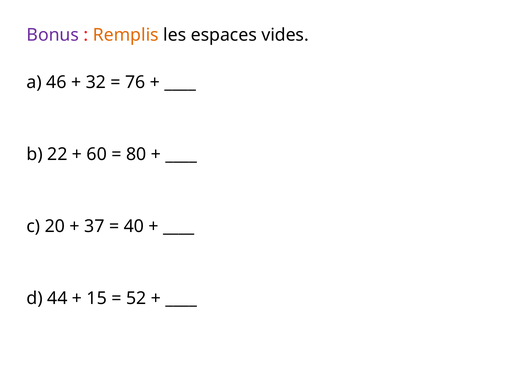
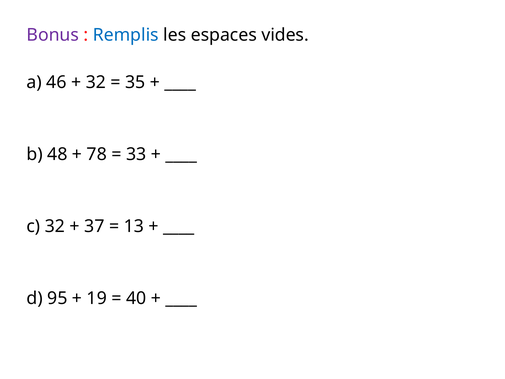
Remplis colour: orange -> blue (126, 35)
76: 76 -> 35 (135, 82)
22: 22 -> 48 (57, 154)
60: 60 -> 78 (97, 154)
80: 80 -> 33 (136, 154)
c 20: 20 -> 32 (55, 226)
40: 40 -> 13 (134, 226)
44: 44 -> 95 (57, 298)
15: 15 -> 19 (97, 298)
52: 52 -> 40 (136, 298)
